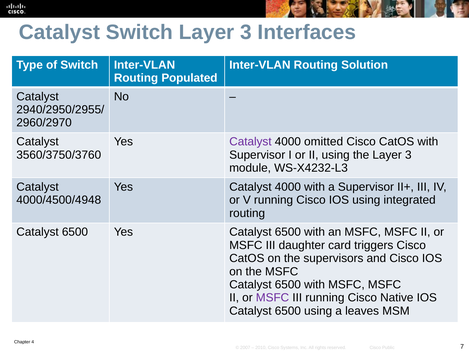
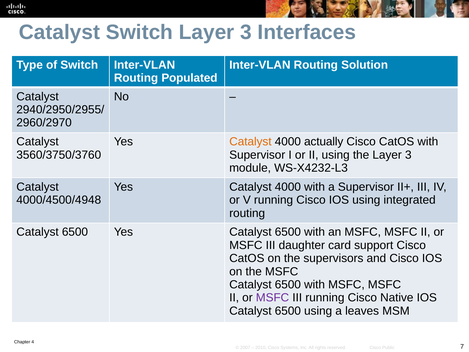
Catalyst colour: purple -> orange (250, 142)
omitted: omitted -> actually (324, 142)
triggers: triggers -> support (374, 245)
